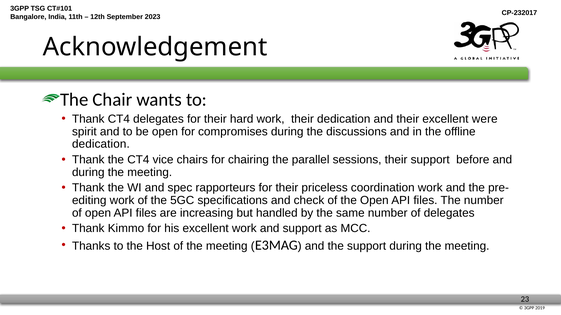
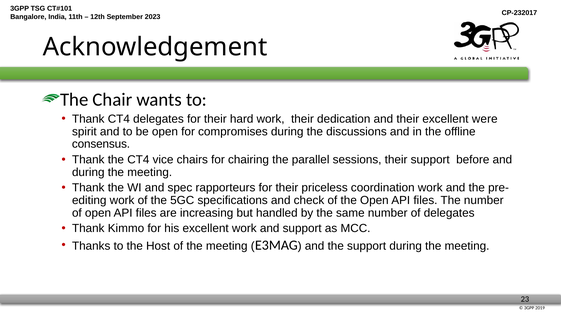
dedication: dedication -> consensus (101, 144)
